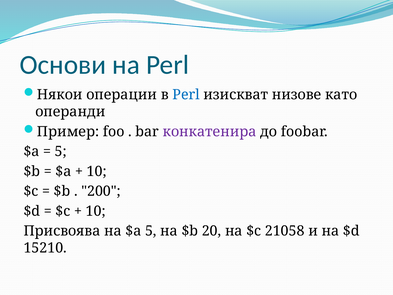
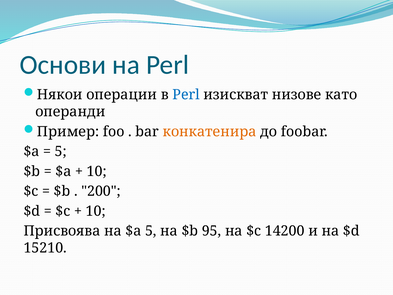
конкатенира colour: purple -> orange (210, 131)
20: 20 -> 95 (212, 231)
21058: 21058 -> 14200 (285, 231)
